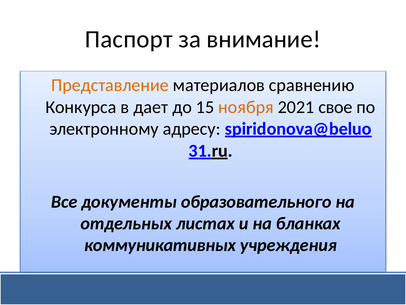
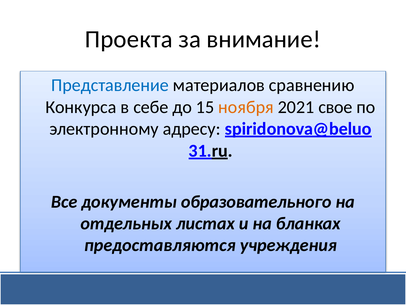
Паспорт: Паспорт -> Проекта (129, 39)
Представление colour: orange -> blue (110, 85)
дает: дает -> себе (151, 107)
коммуникативных: коммуникативных -> предоставляются (160, 245)
